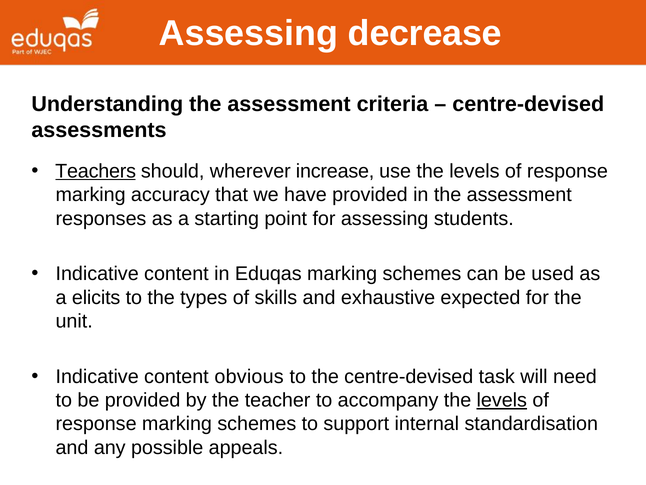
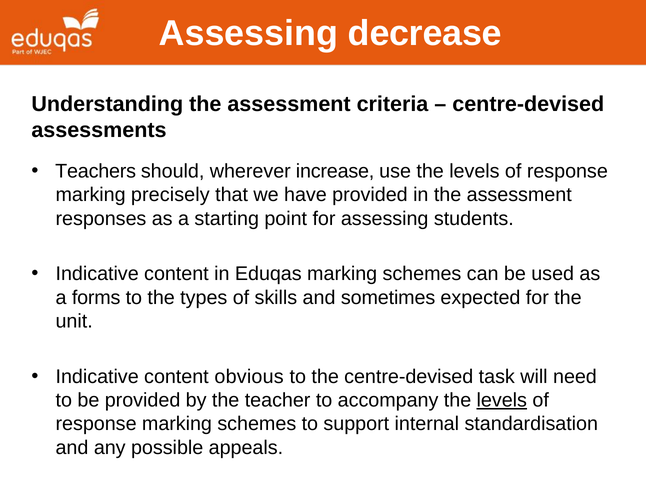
Teachers underline: present -> none (96, 171)
accuracy: accuracy -> precisely (170, 195)
elicits: elicits -> forms (96, 297)
exhaustive: exhaustive -> sometimes (388, 297)
